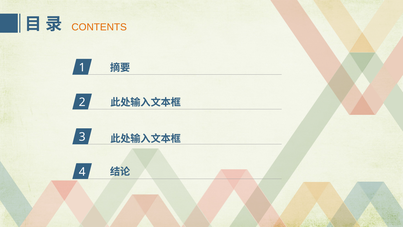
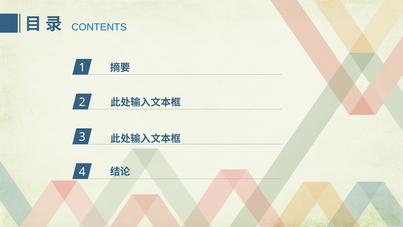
CONTENTS colour: orange -> blue (99, 27)
